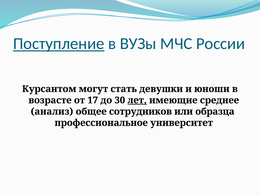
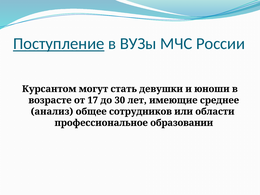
лет underline: present -> none (137, 100)
образца: образца -> области (215, 112)
университет: университет -> образовании (182, 123)
